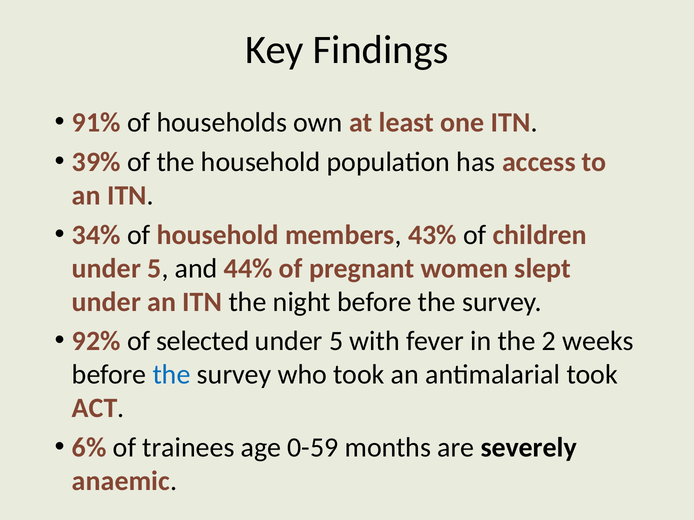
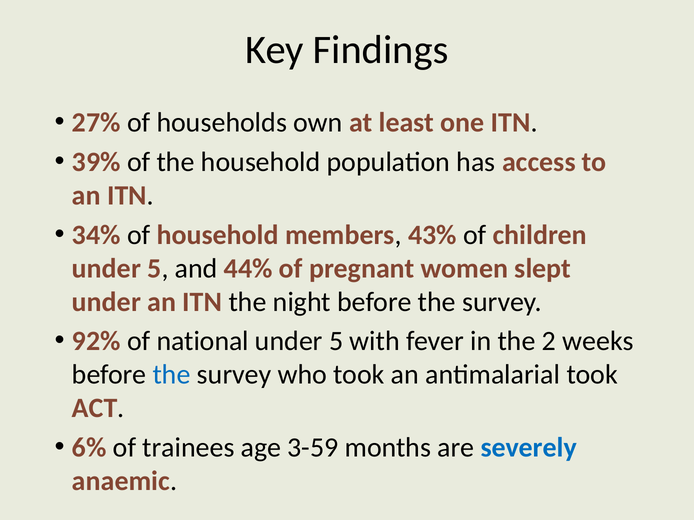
91%: 91% -> 27% (96, 123)
selected: selected -> national (203, 341)
0-59: 0-59 -> 3-59 (313, 448)
severely colour: black -> blue (529, 448)
